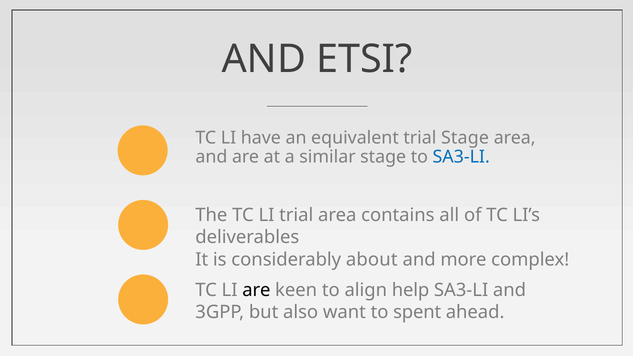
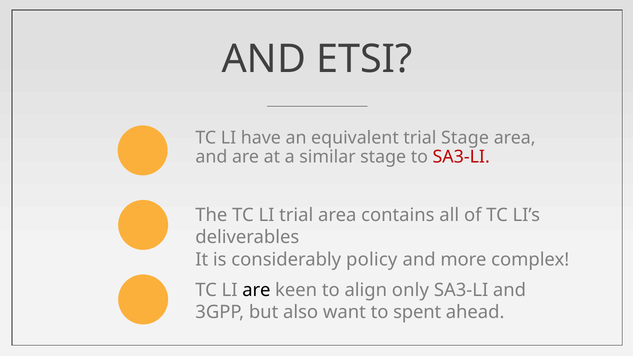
SA3-LI colour: blue -> red (461, 157)
about: about -> policy (372, 260)
help: help -> only (410, 290)
